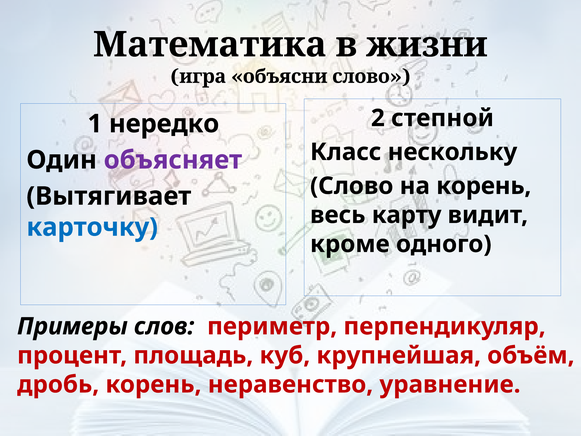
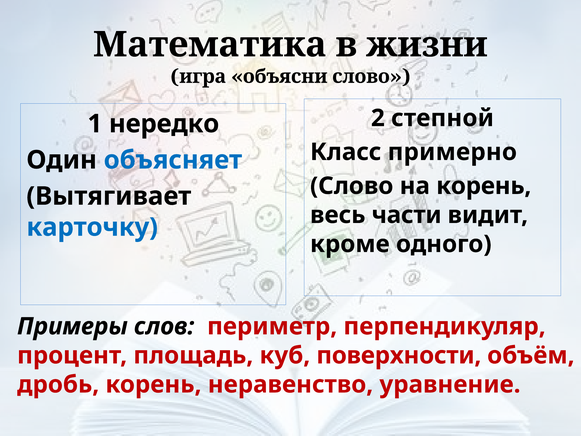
нескольку: нескольку -> примерно (452, 152)
объясняет colour: purple -> blue (173, 160)
карту: карту -> части (407, 215)
крупнейшая: крупнейшая -> поверхности (399, 355)
